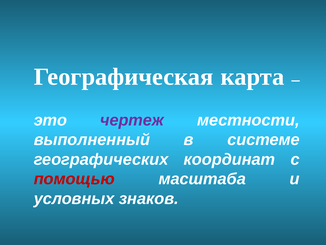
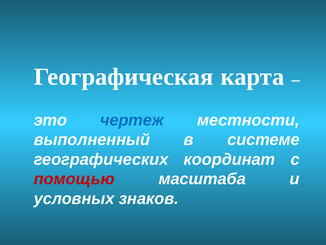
чертеж colour: purple -> blue (132, 120)
